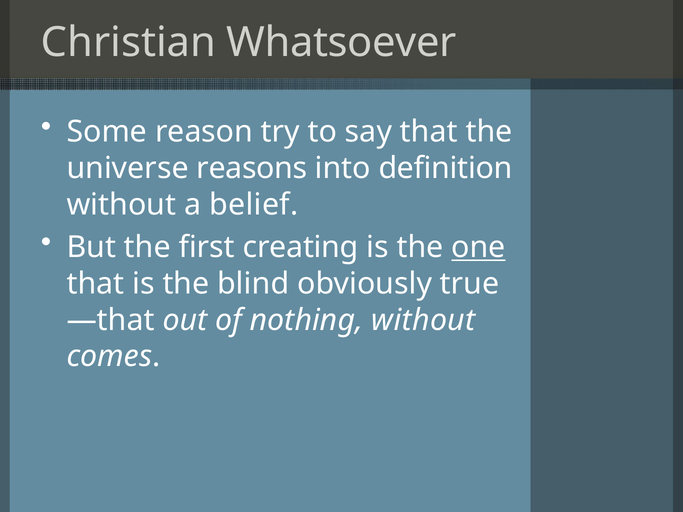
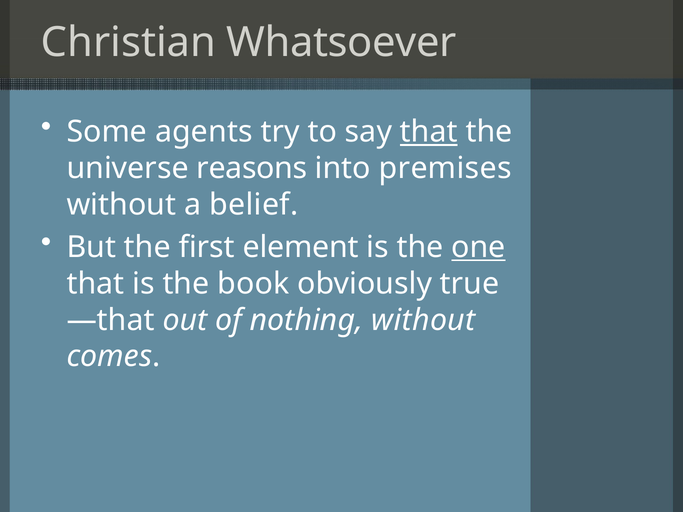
reason: reason -> agents (204, 132)
that underline: none -> present (429, 132)
definition: definition -> premises (445, 168)
creating: creating -> element (301, 247)
blind: blind -> book (253, 284)
